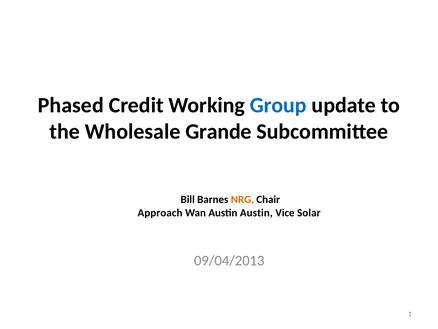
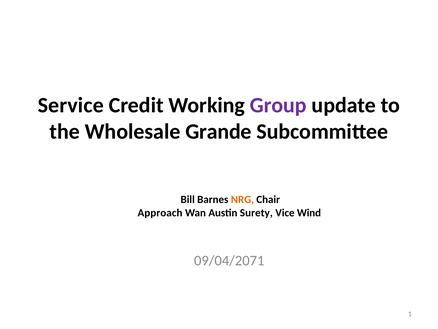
Phased: Phased -> Service (71, 105)
Group colour: blue -> purple (278, 105)
Austin Austin: Austin -> Surety (256, 212)
Solar: Solar -> Wind (309, 212)
09/04/2013: 09/04/2013 -> 09/04/2071 (229, 260)
